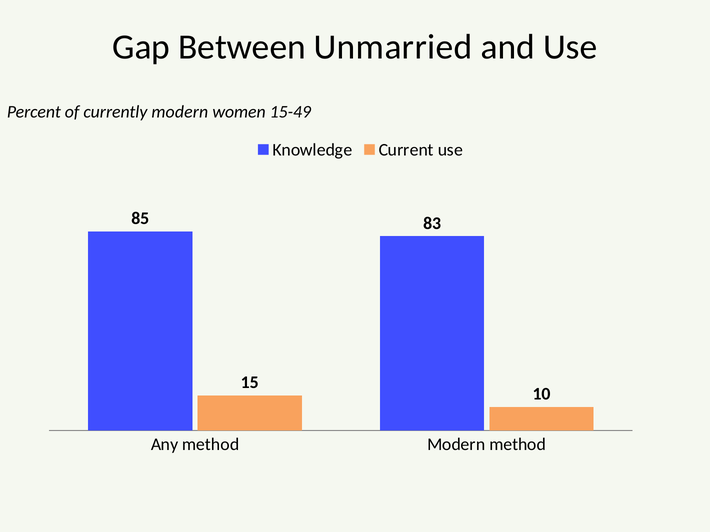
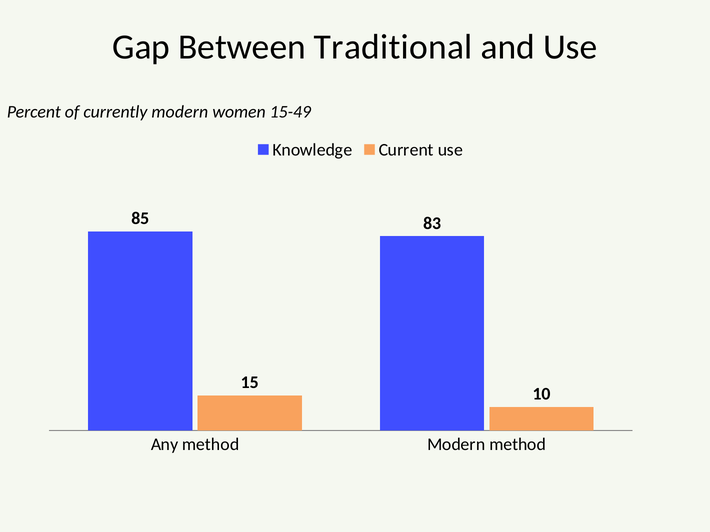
Unmarried: Unmarried -> Traditional (393, 47)
